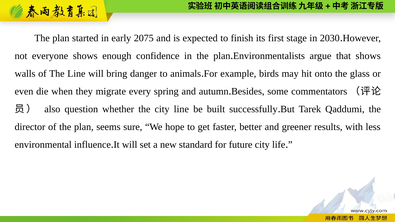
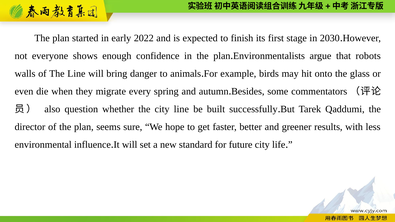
2075: 2075 -> 2022 (144, 38)
that shows: shows -> robots (368, 56)
